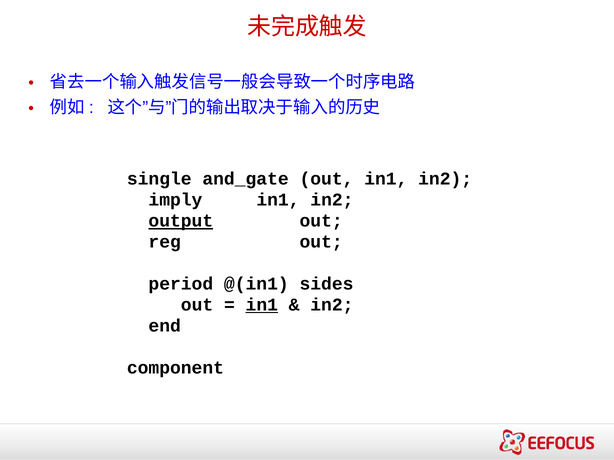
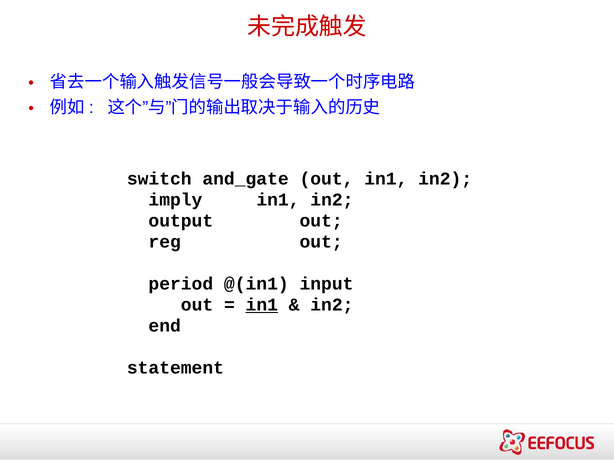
single: single -> switch (159, 179)
output underline: present -> none (181, 221)
sides: sides -> input (326, 284)
component: component -> statement (175, 368)
